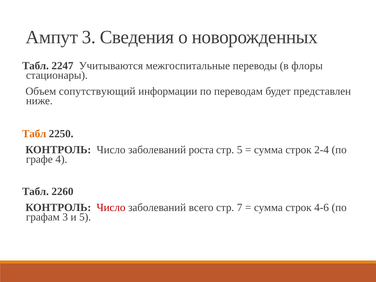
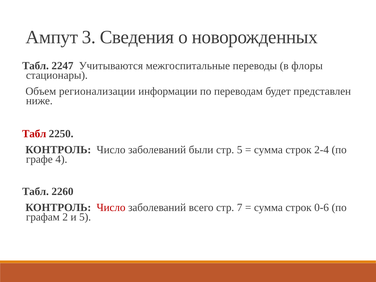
сопутствующий: сопутствующий -> регионализации (97, 91)
Табл colour: orange -> red (34, 134)
роста: роста -> были (201, 150)
4-6: 4-6 -> 0-6 (322, 207)
графам 3: 3 -> 2 (65, 217)
